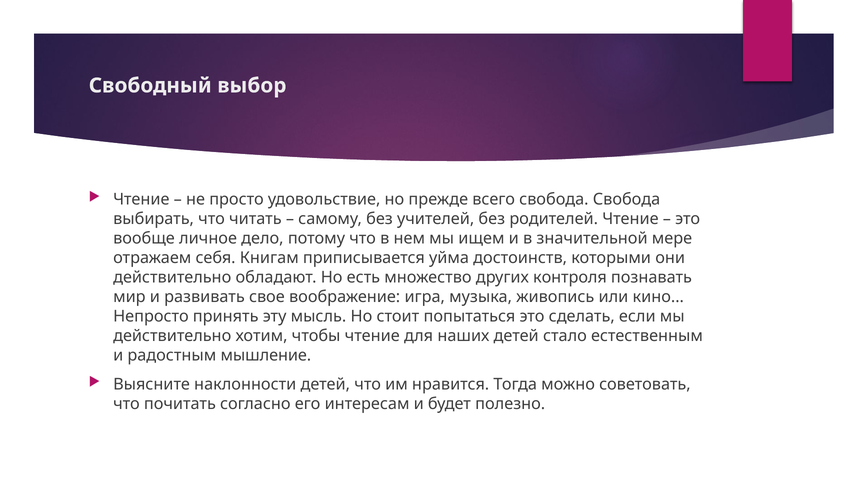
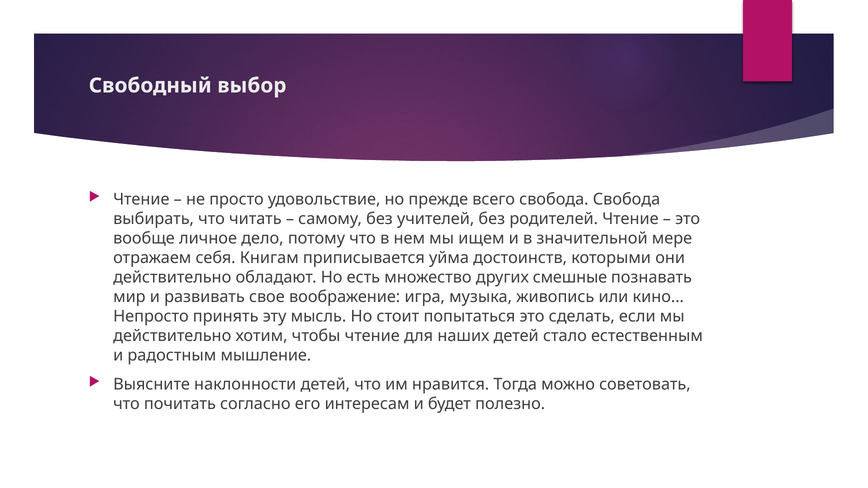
контроля: контроля -> смешные (570, 278)
